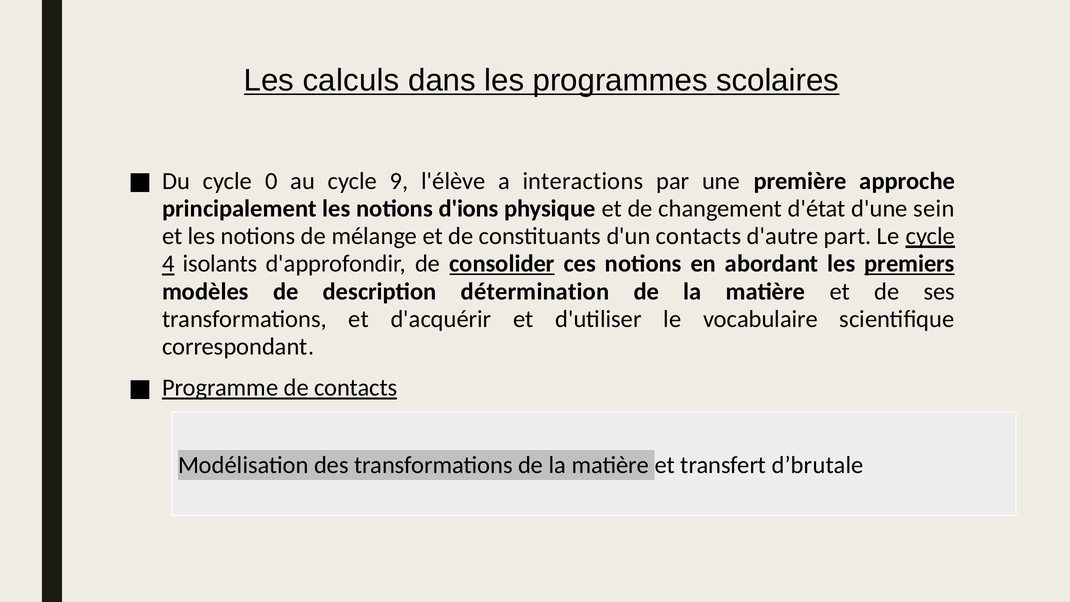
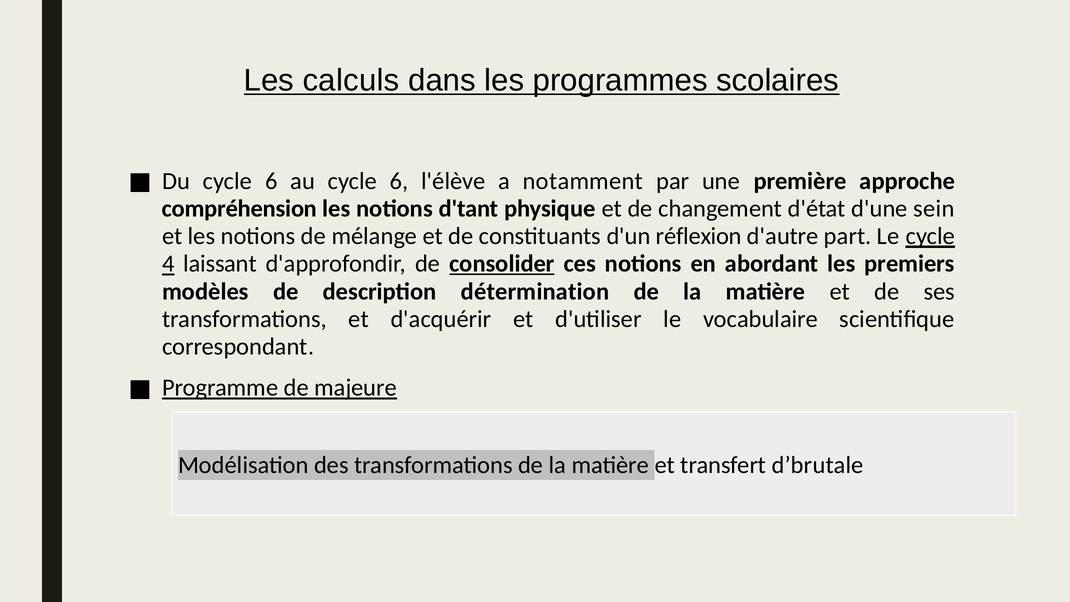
Du cycle 0: 0 -> 6 (271, 181)
au cycle 9: 9 -> 6 (399, 181)
interactions: interactions -> notamment (583, 181)
principalement: principalement -> compréhension (239, 209)
d'ions: d'ions -> d'tant (469, 209)
d'un contacts: contacts -> réflexion (699, 236)
isolants: isolants -> laissant (220, 264)
premiers underline: present -> none (910, 264)
de contacts: contacts -> majeure (356, 388)
